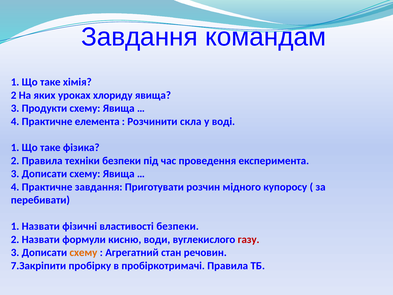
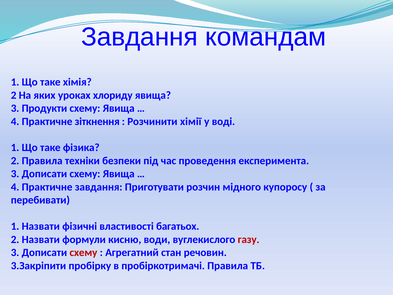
елемента: елемента -> зіткнення (97, 121)
скла: скла -> хімії (191, 121)
властивості безпеки: безпеки -> багатьох (178, 226)
схему colour: orange -> red (83, 252)
7.Закріпити: 7.Закріпити -> 3.Закріпити (38, 265)
